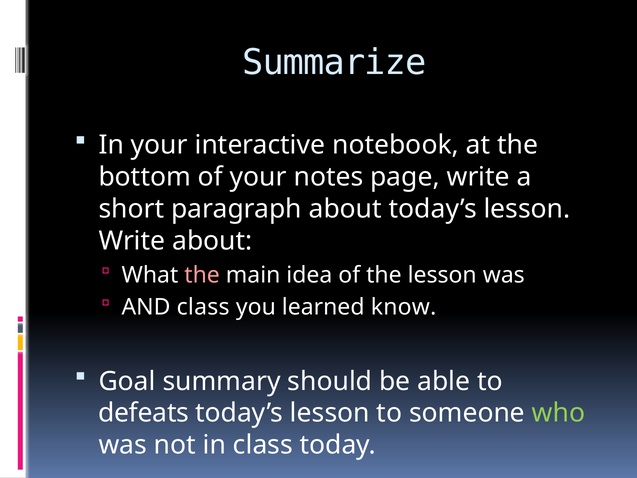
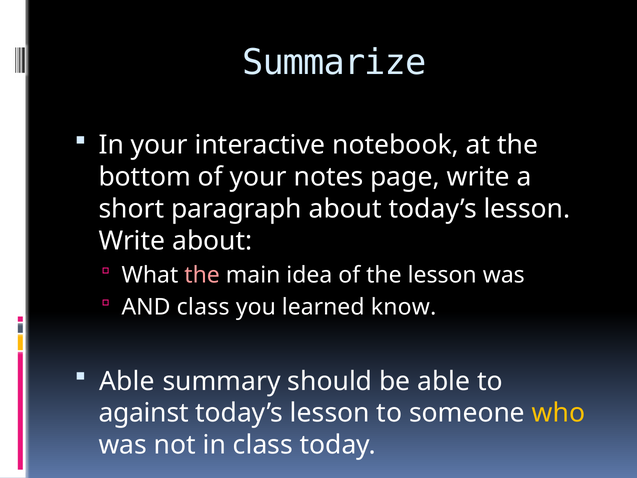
Goal: Goal -> Able (127, 381)
defeats: defeats -> against (144, 413)
who colour: light green -> yellow (558, 413)
